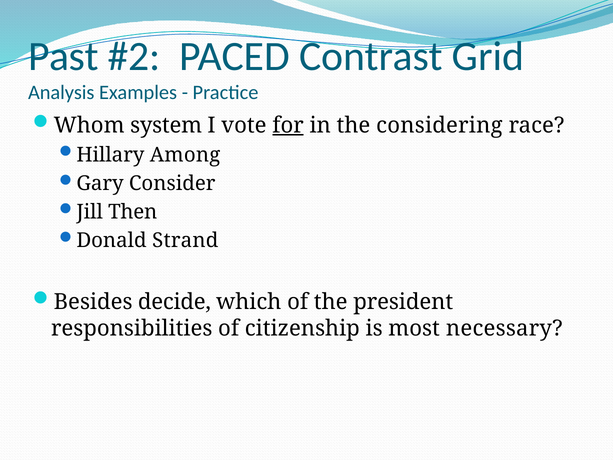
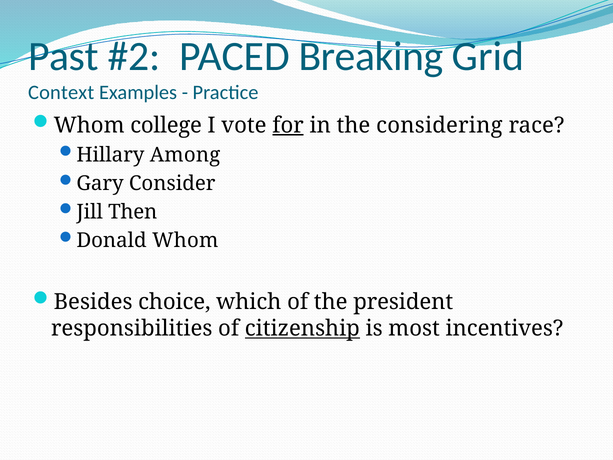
Contrast: Contrast -> Breaking (371, 56)
Analysis: Analysis -> Context (61, 92)
system: system -> college (166, 125)
Donald Strand: Strand -> Whom (185, 240)
decide: decide -> choice (174, 302)
citizenship underline: none -> present (302, 328)
necessary: necessary -> incentives (504, 328)
